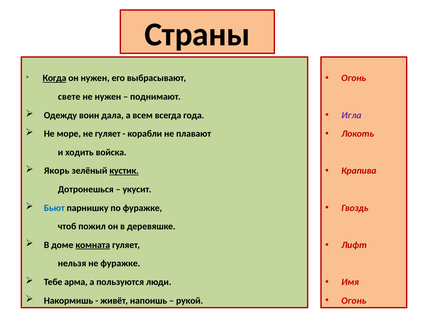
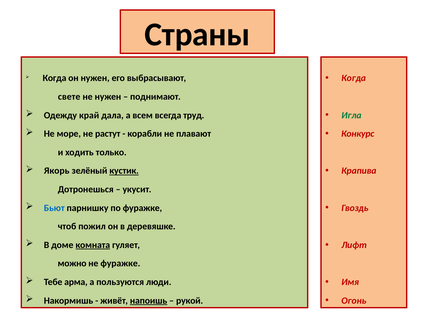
Огонь: Огонь -> Когда (354, 78)
Когда underline: present -> none (55, 78)
воин: воин -> край (89, 115)
года: года -> труд (194, 115)
Игла colour: purple -> green (351, 115)
не гуляет: гуляет -> растут (108, 134)
Локоть: Локоть -> Конкурс (358, 134)
войска: войска -> только (111, 152)
нельзя: нельзя -> можно (72, 264)
напоишь underline: none -> present (149, 301)
